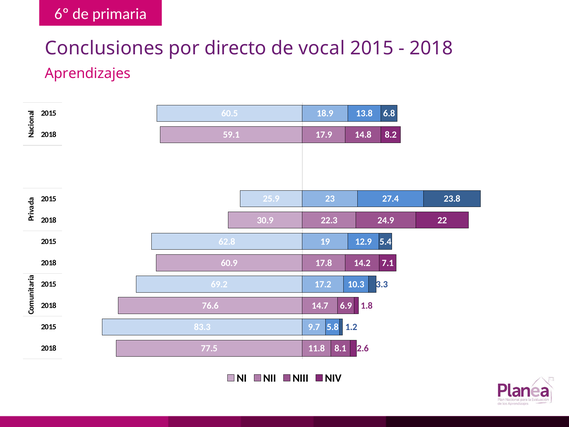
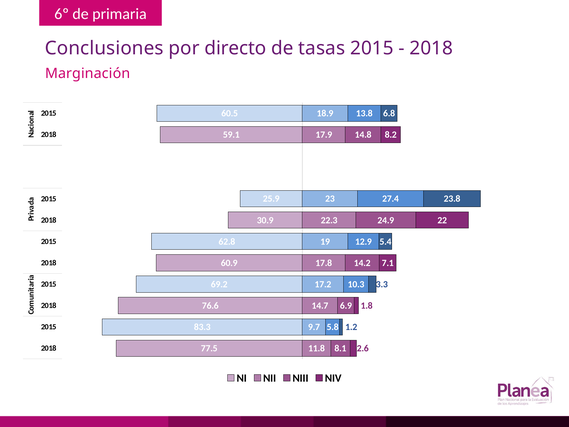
vocal: vocal -> tasas (322, 48)
Aprendizajes: Aprendizajes -> Marginación (88, 73)
